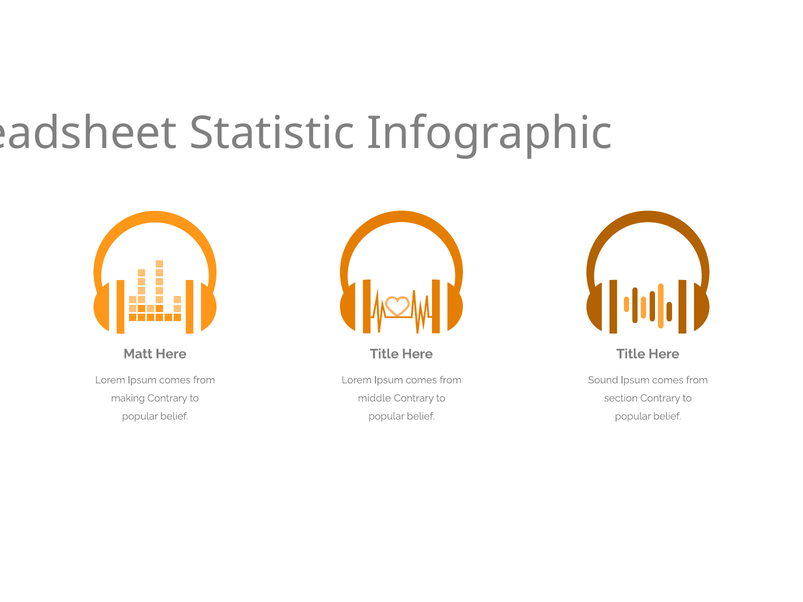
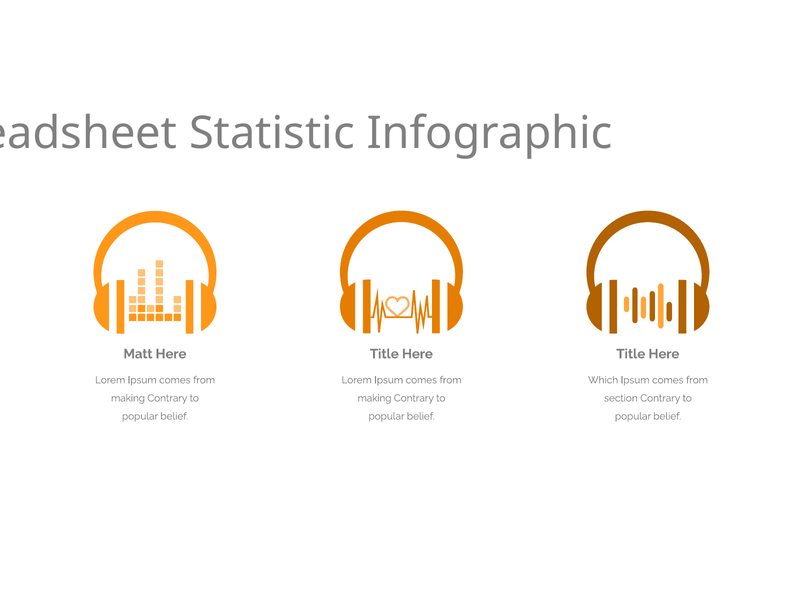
Sound: Sound -> Which (603, 380)
middle: middle -> making (375, 398)
